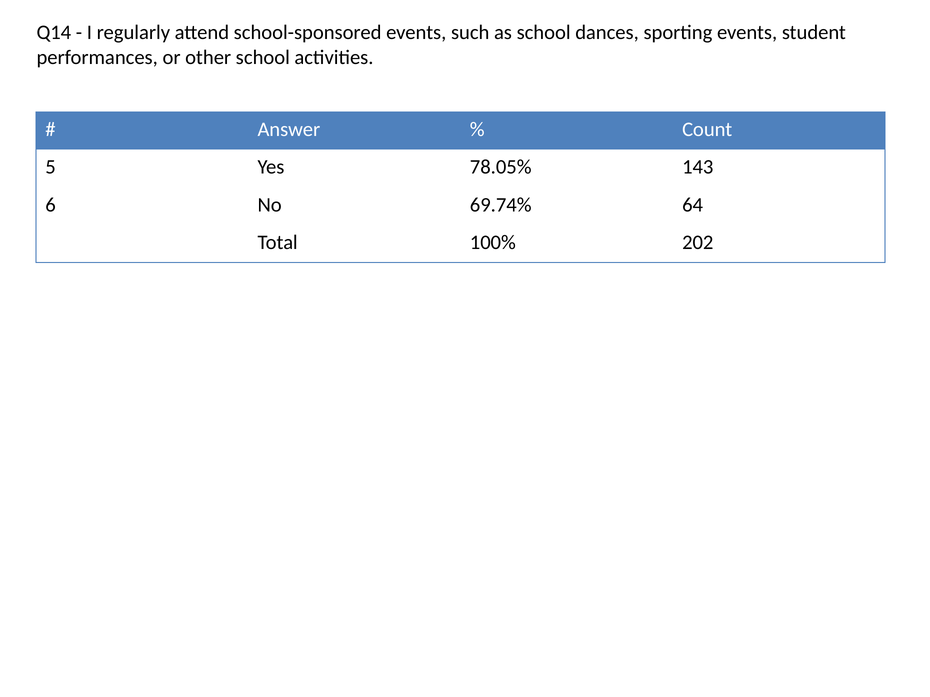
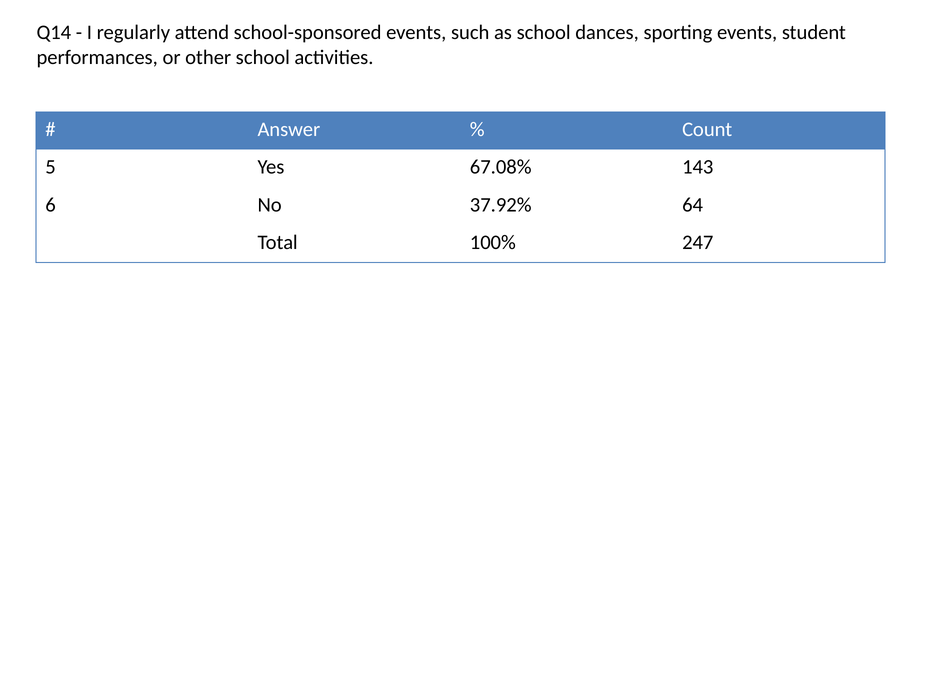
78.05%: 78.05% -> 67.08% (501, 167)
69.74%: 69.74% -> 37.92% (501, 205)
202: 202 -> 247 (698, 243)
